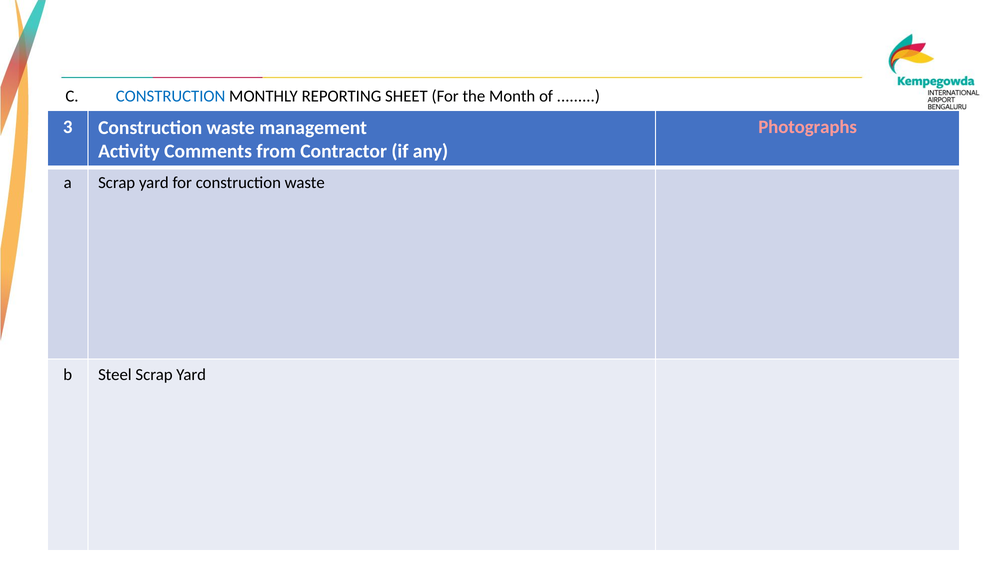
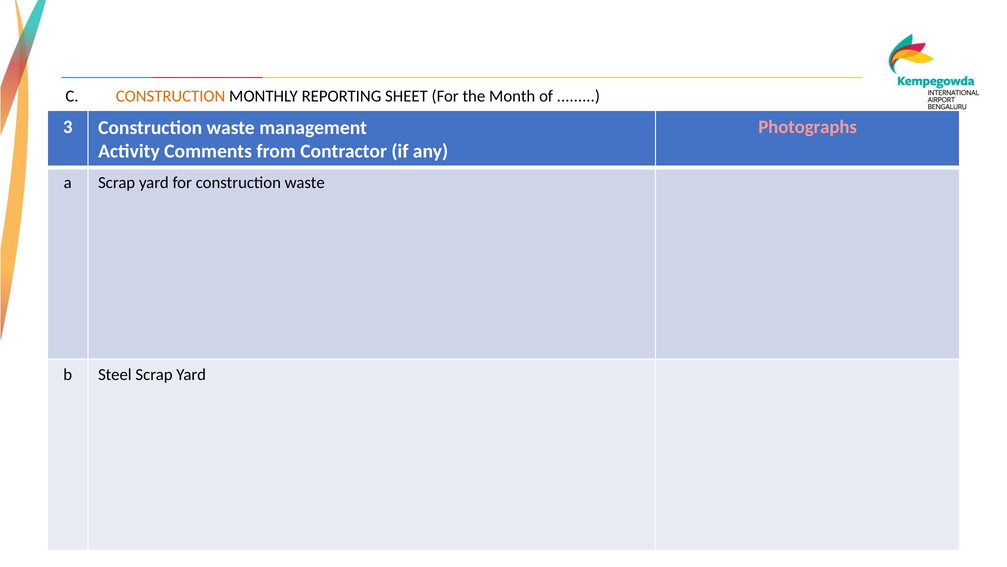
CONSTRUCTION colour: blue -> orange (171, 96)
